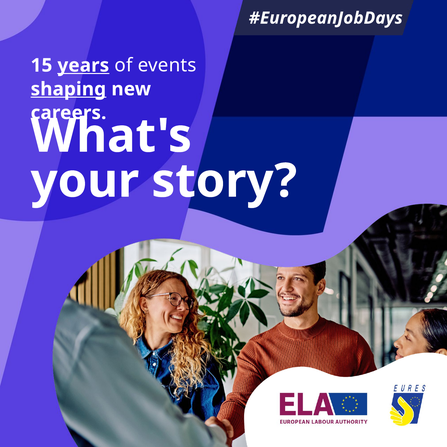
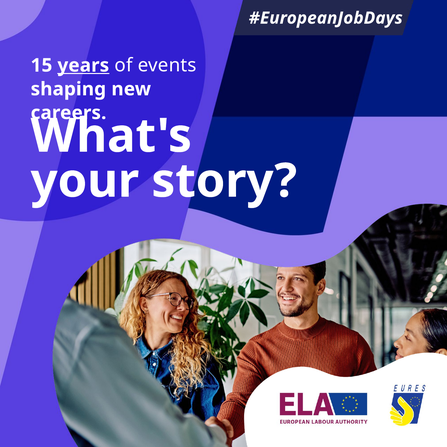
shaping underline: present -> none (68, 89)
